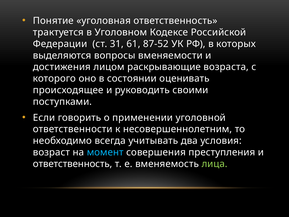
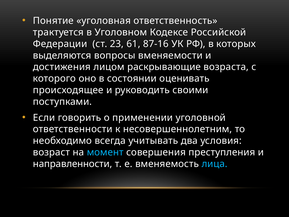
31: 31 -> 23 (117, 44)
87-52: 87-52 -> 87-16 (156, 44)
ответственность: ответственность -> направленности (73, 164)
лица colour: light green -> light blue (215, 164)
